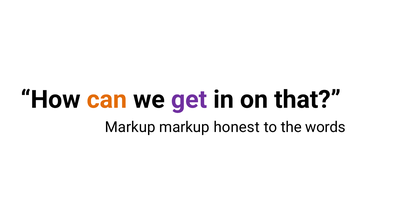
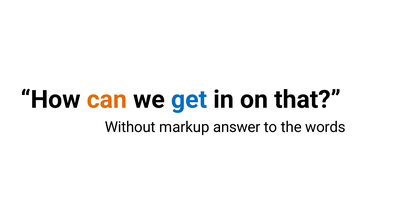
get colour: purple -> blue (189, 99)
Markup: Markup -> Without (130, 127)
honest: honest -> answer (237, 127)
